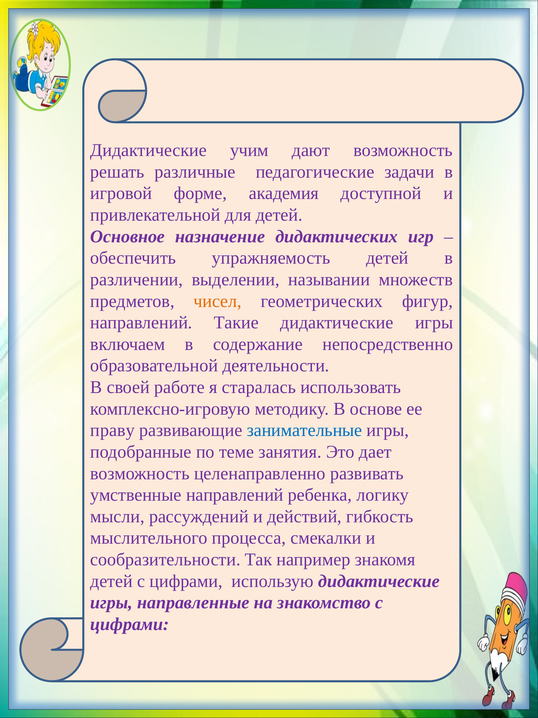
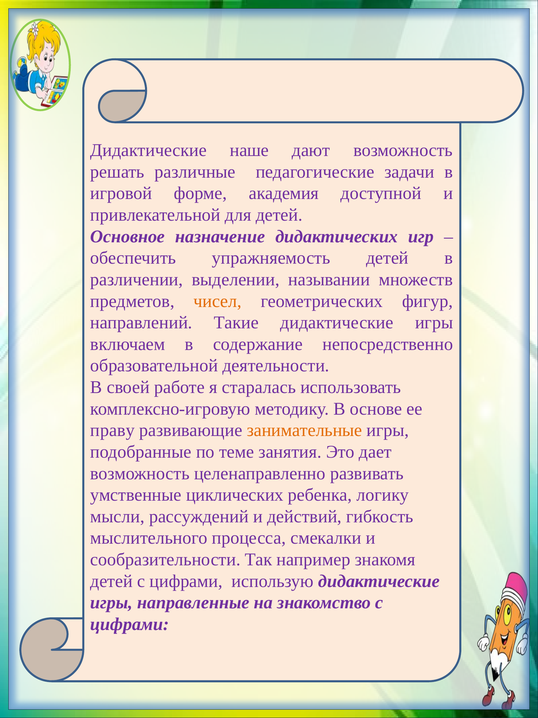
учим: учим -> наше (249, 150)
занимательные colour: blue -> orange (304, 430)
умственные направлений: направлений -> циклических (235, 494)
